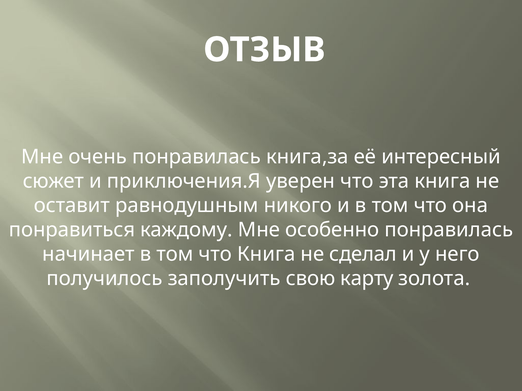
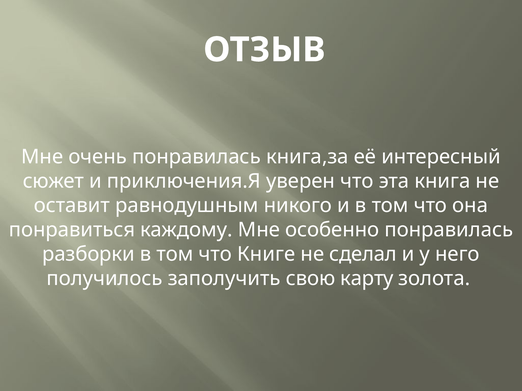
начинает: начинает -> разборки (89, 254)
что Книга: Книга -> Книге (266, 254)
